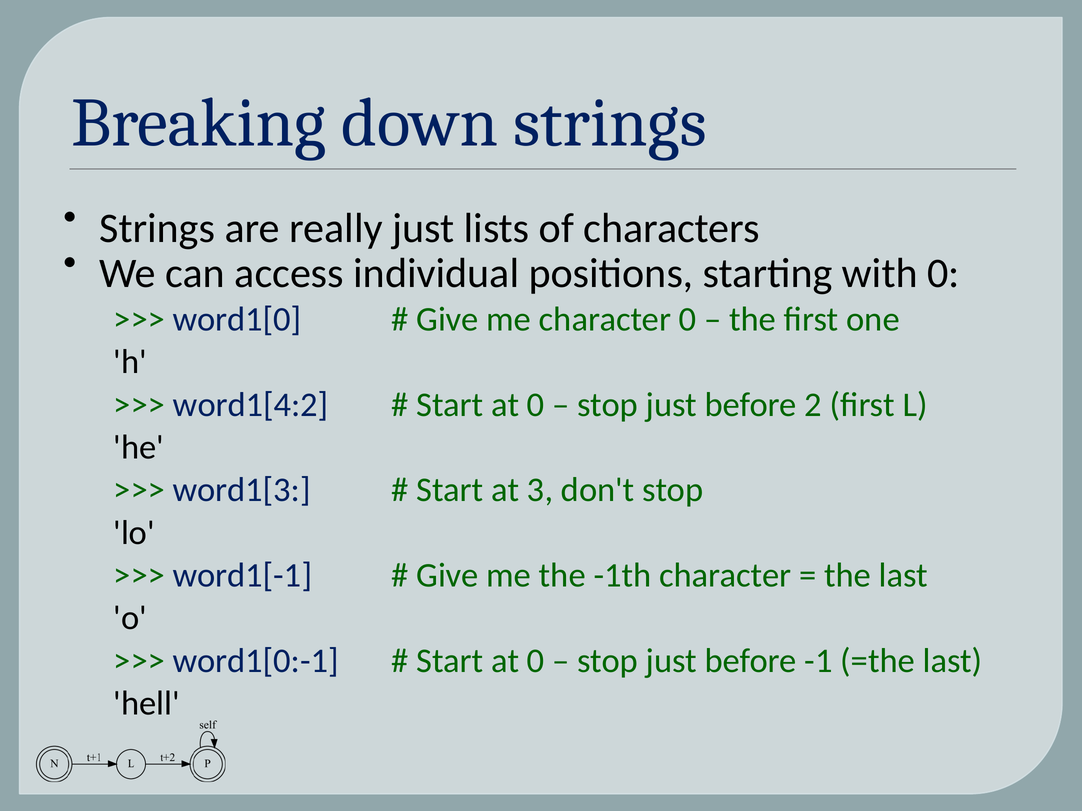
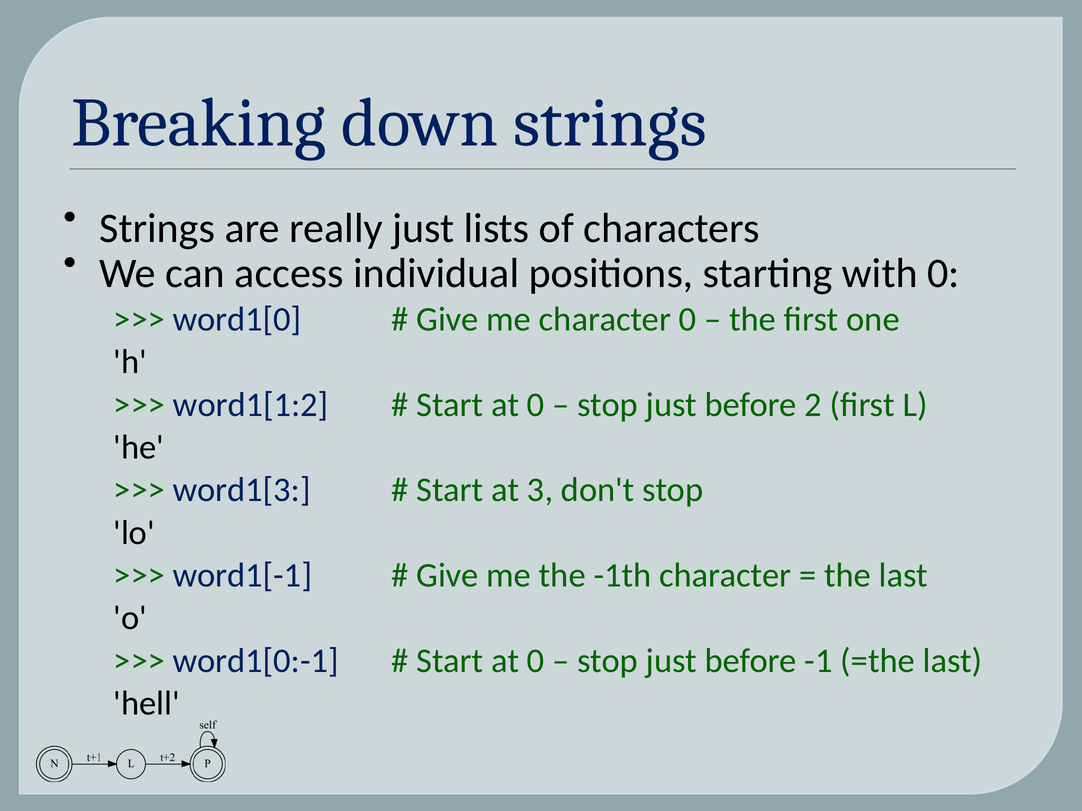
word1[4:2: word1[4:2 -> word1[1:2 (251, 405)
